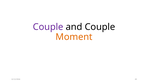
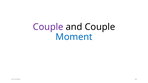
Moment colour: orange -> blue (74, 37)
